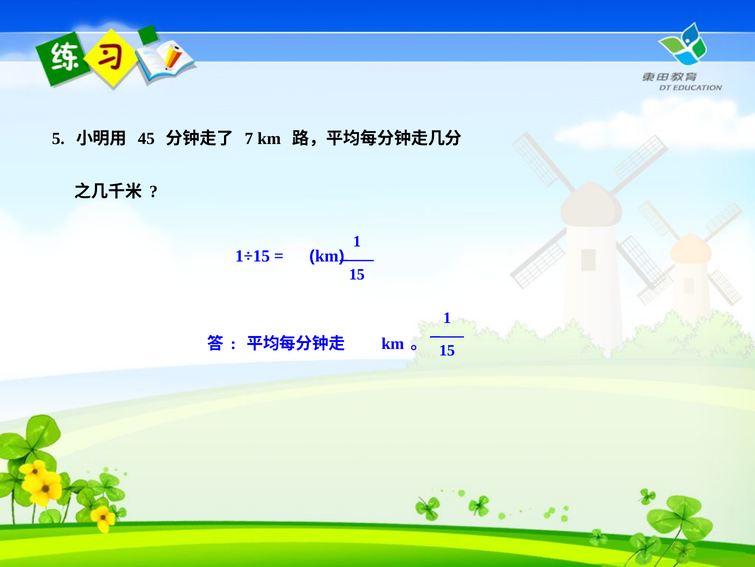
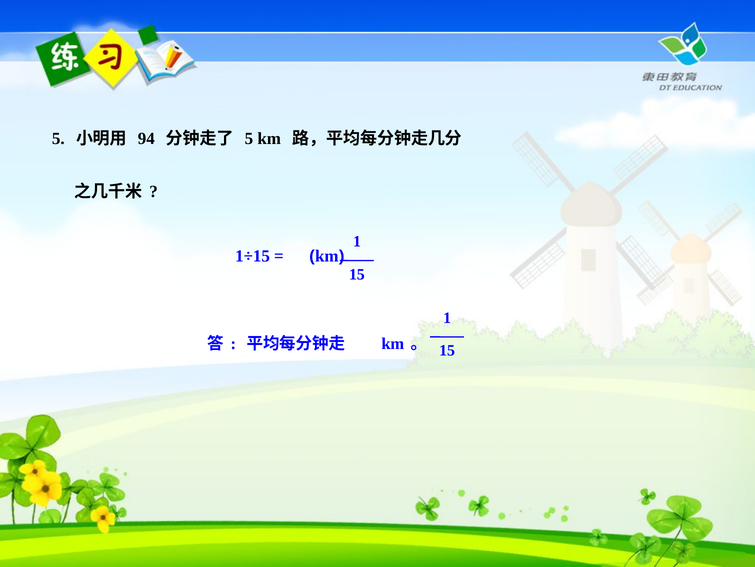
45: 45 -> 94 (146, 139)
7: 7 -> 5 (249, 139)
